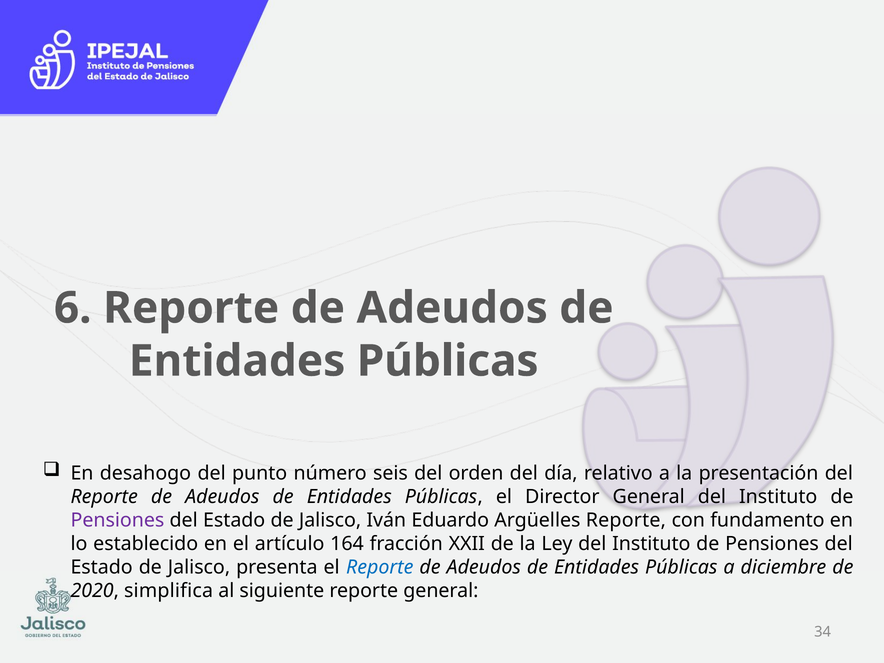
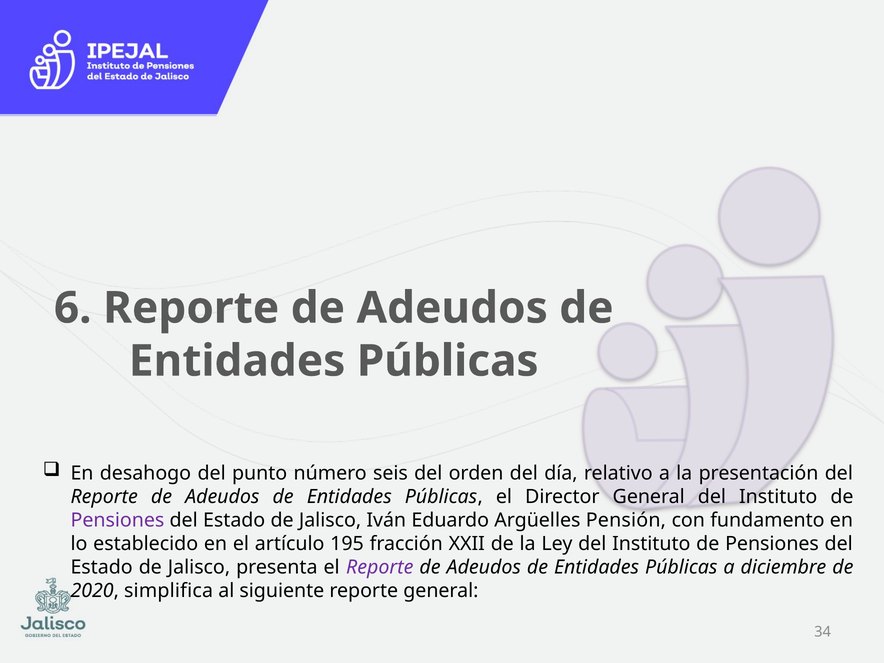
Argüelles Reporte: Reporte -> Pensión (626, 520)
164: 164 -> 195 (347, 544)
Reporte colour: blue -> purple (380, 567)
